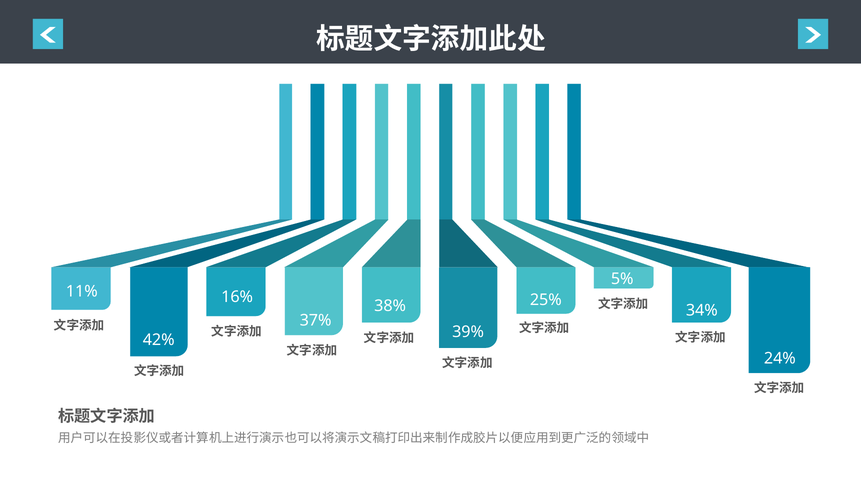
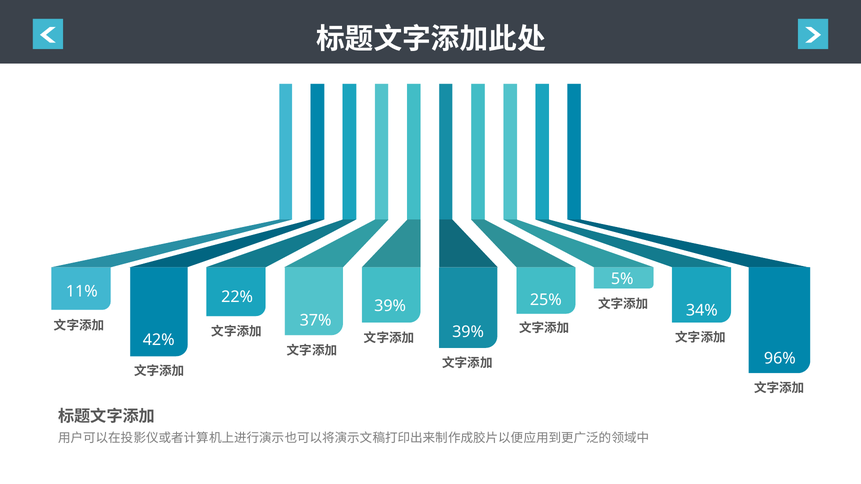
16%: 16% -> 22% (237, 297)
38%: 38% -> 39% (390, 306)
24%: 24% -> 96% (780, 359)
